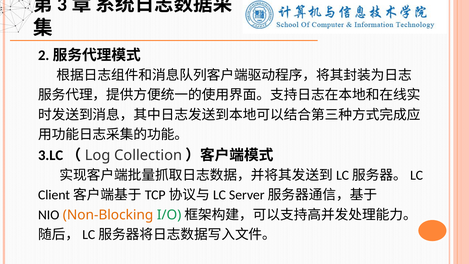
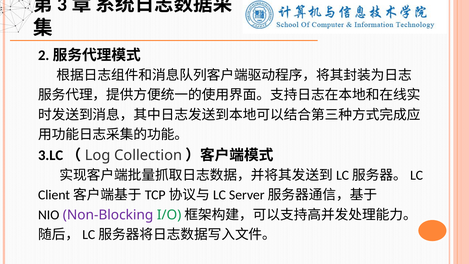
Non-Blocking colour: orange -> purple (108, 215)
